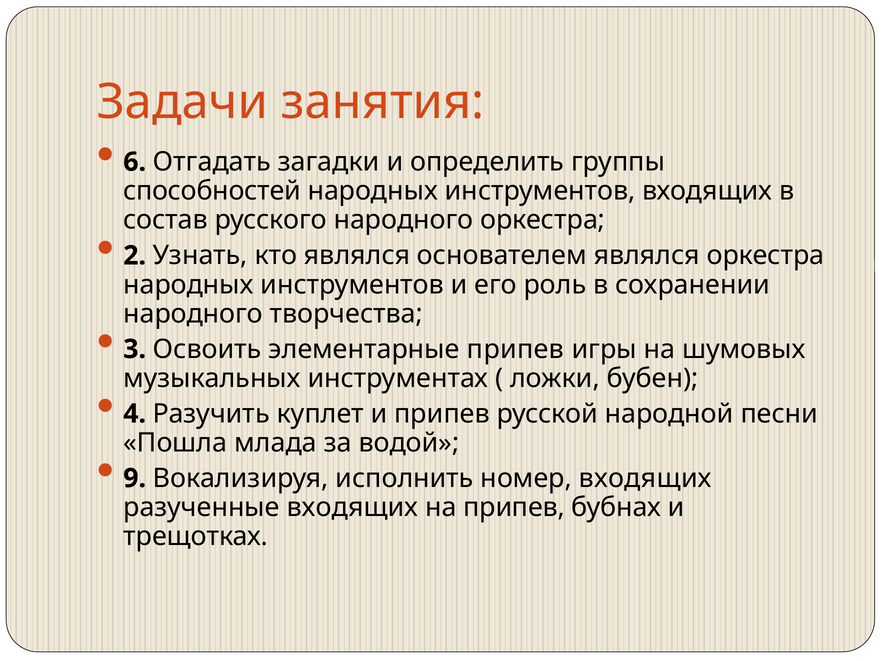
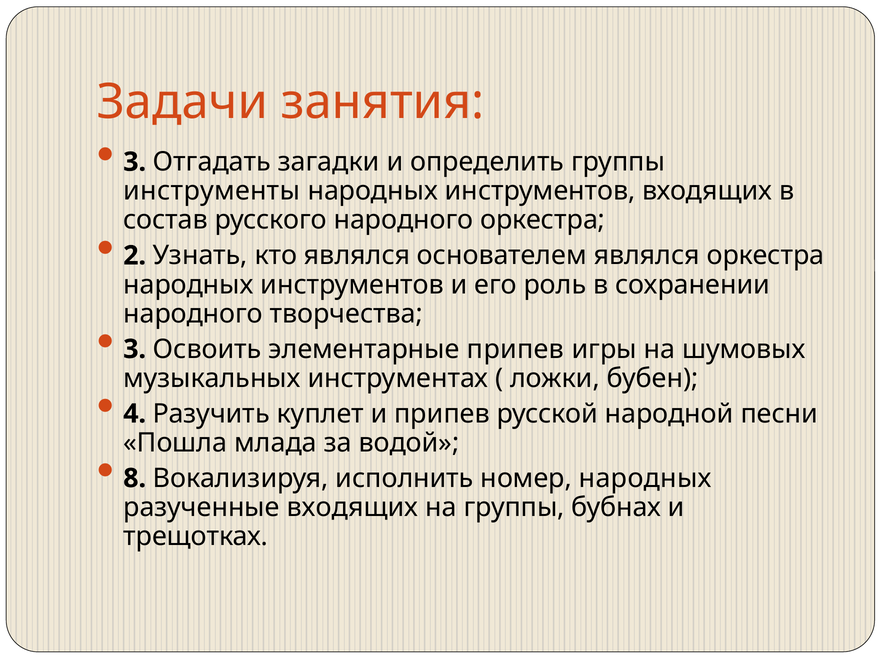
6: 6 -> 3 (135, 162)
способностей: способностей -> инструменты (212, 191)
9: 9 -> 8 (135, 478)
номер входящих: входящих -> народных (645, 478)
на припев: припев -> группы (514, 507)
